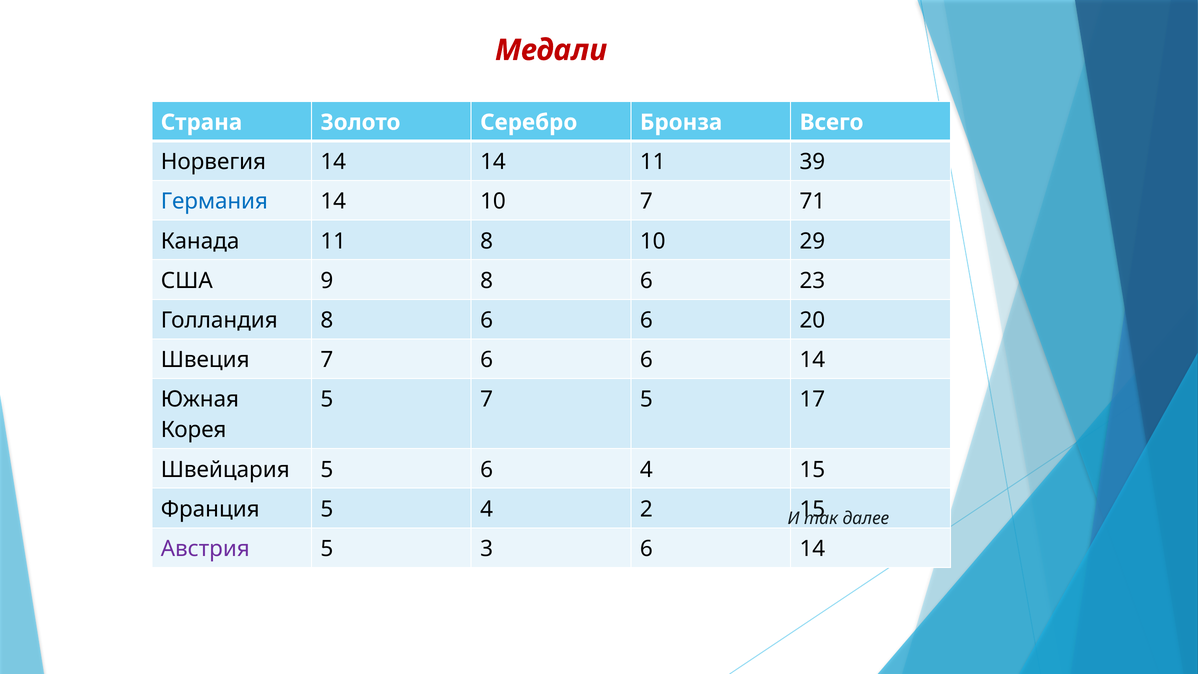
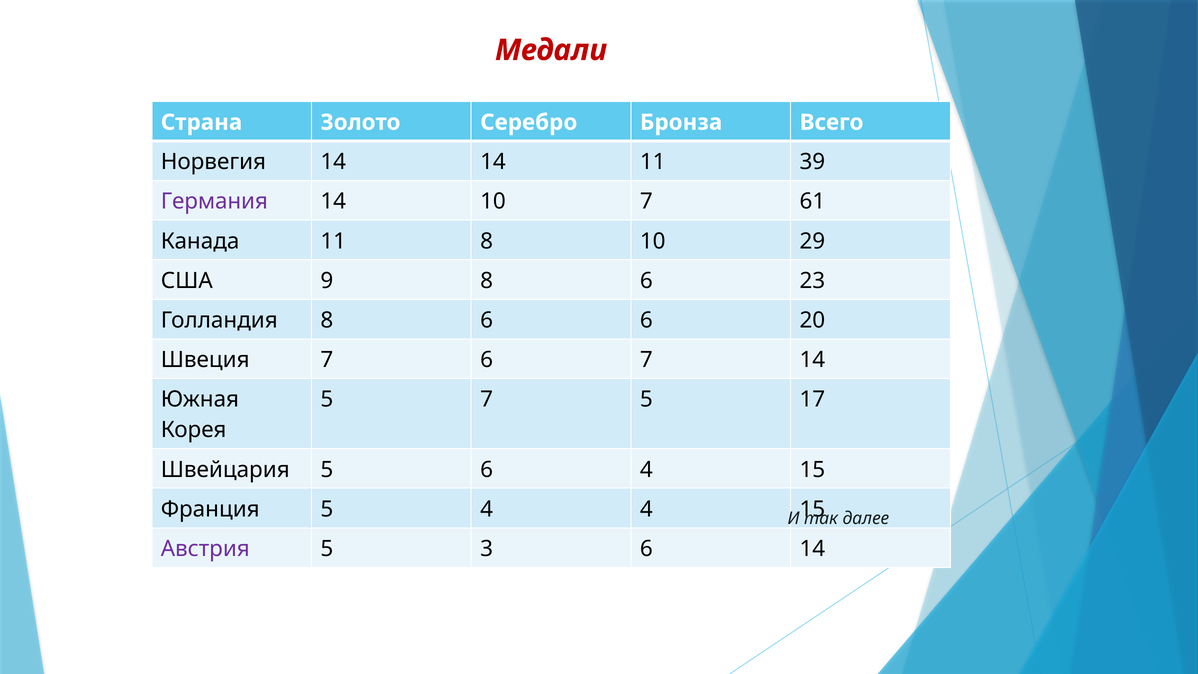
Германия colour: blue -> purple (214, 202)
71: 71 -> 61 (812, 202)
7 6 6: 6 -> 7 (646, 360)
4 2: 2 -> 4 (646, 509)
